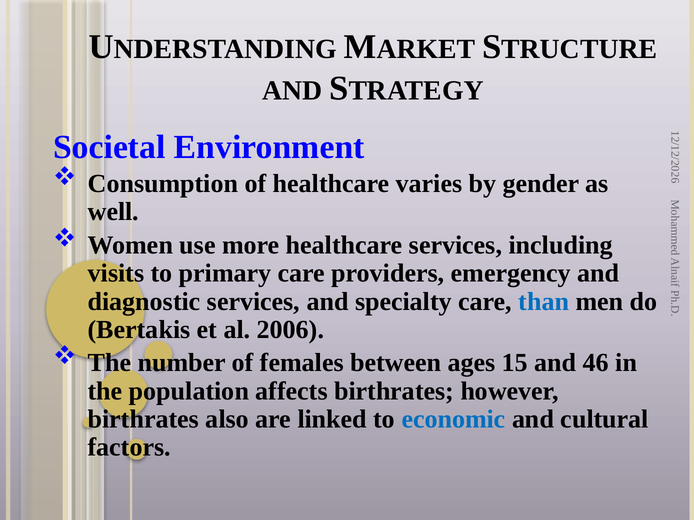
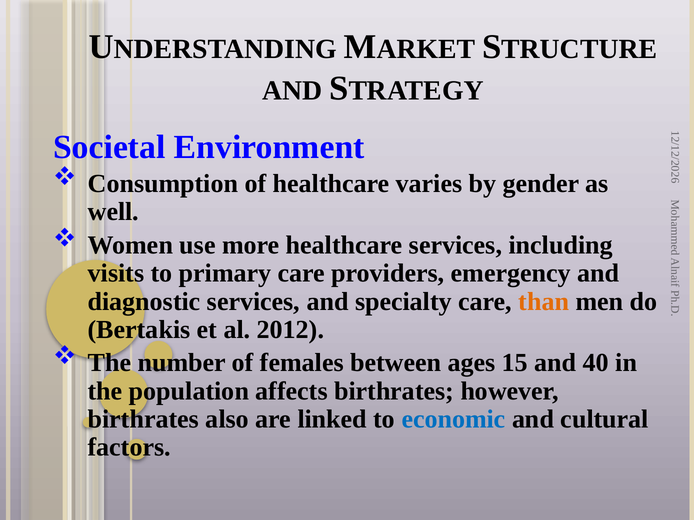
than colour: blue -> orange (544, 302)
2006: 2006 -> 2012 (290, 330)
46: 46 -> 40 (596, 363)
